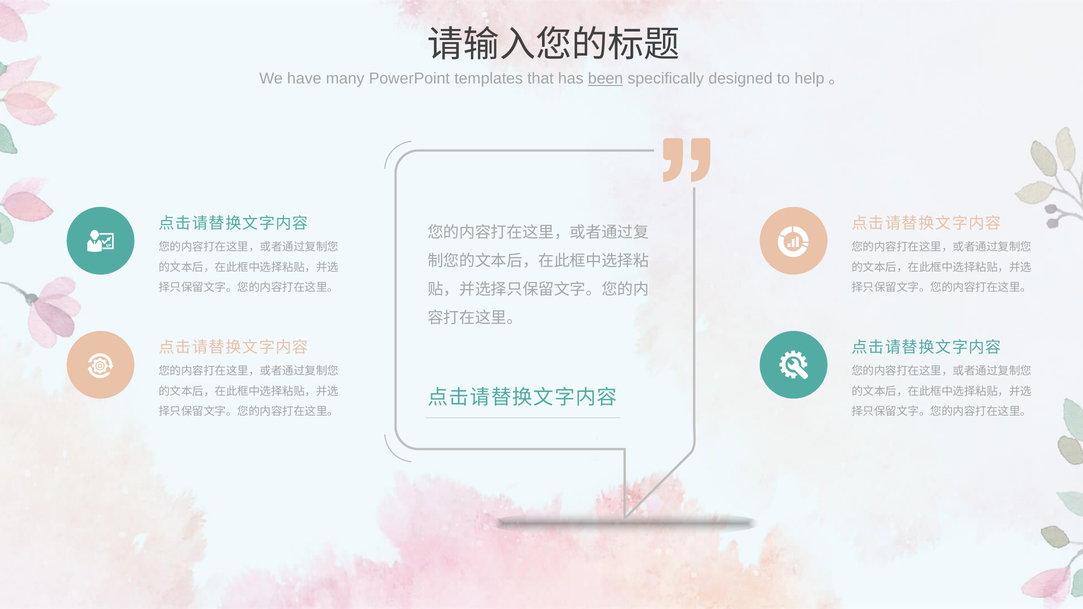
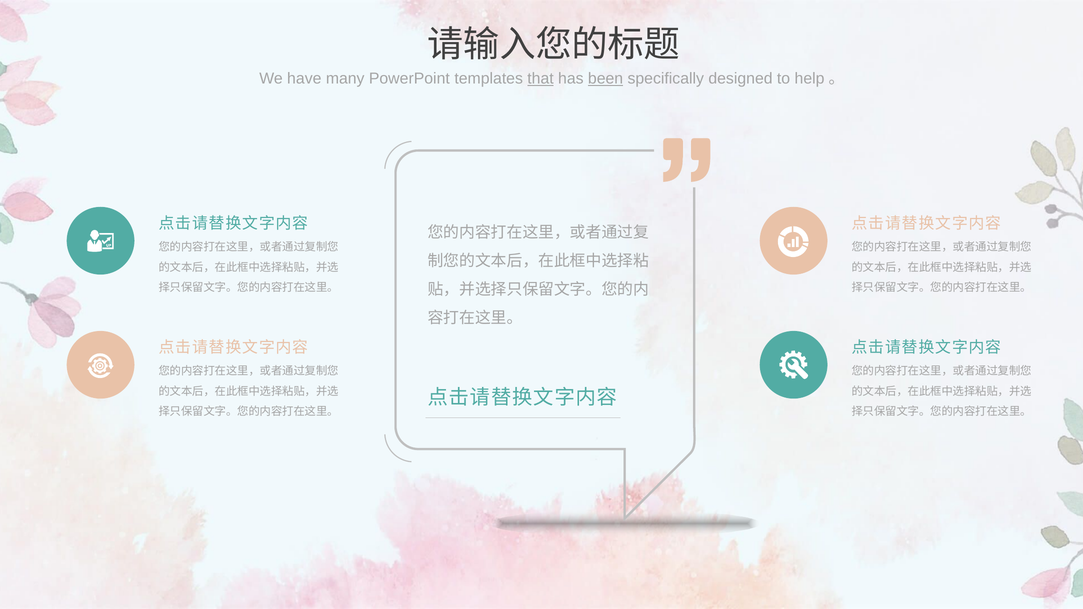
that underline: none -> present (540, 79)
